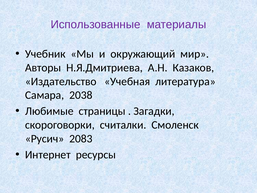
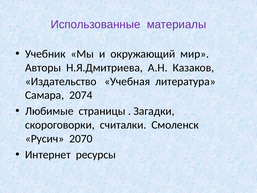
2038: 2038 -> 2074 (81, 95)
2083: 2083 -> 2070 (81, 138)
